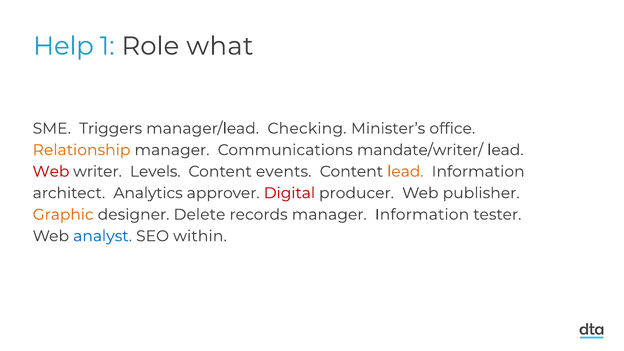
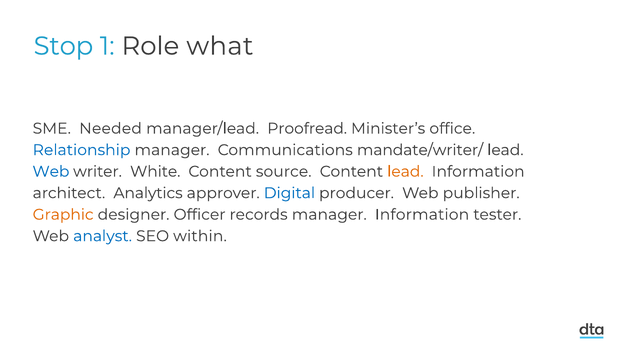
Help: Help -> Stop (63, 46)
Triggers: Triggers -> Needed (110, 128)
Checking: Checking -> Proofread (307, 128)
Relationship colour: orange -> blue (82, 150)
Web colour: red -> blue (51, 172)
Levels: Levels -> White (155, 172)
events: events -> source (284, 172)
Digital colour: red -> blue (289, 193)
Delete: Delete -> Officer (200, 215)
